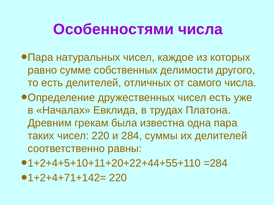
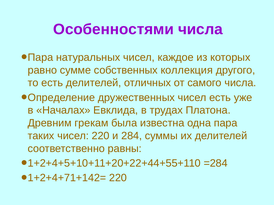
делимости: делимости -> коллекция (187, 70)
